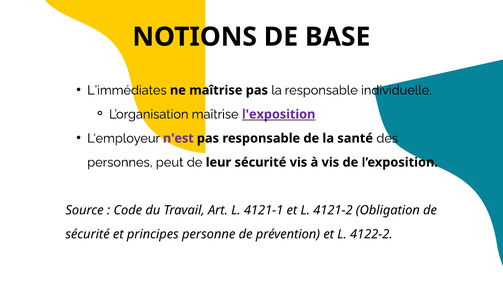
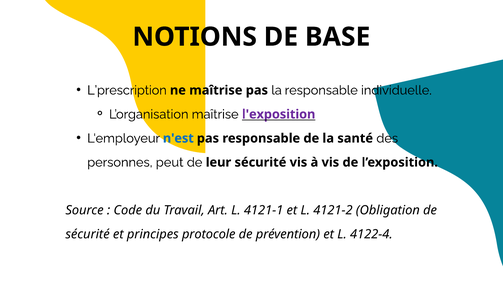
L’immédiates: L’immédiates -> L’prescription (127, 90)
n'est colour: purple -> blue (178, 138)
personne: personne -> protocole (209, 234)
4122-2: 4122-2 -> 4122-4 (371, 234)
